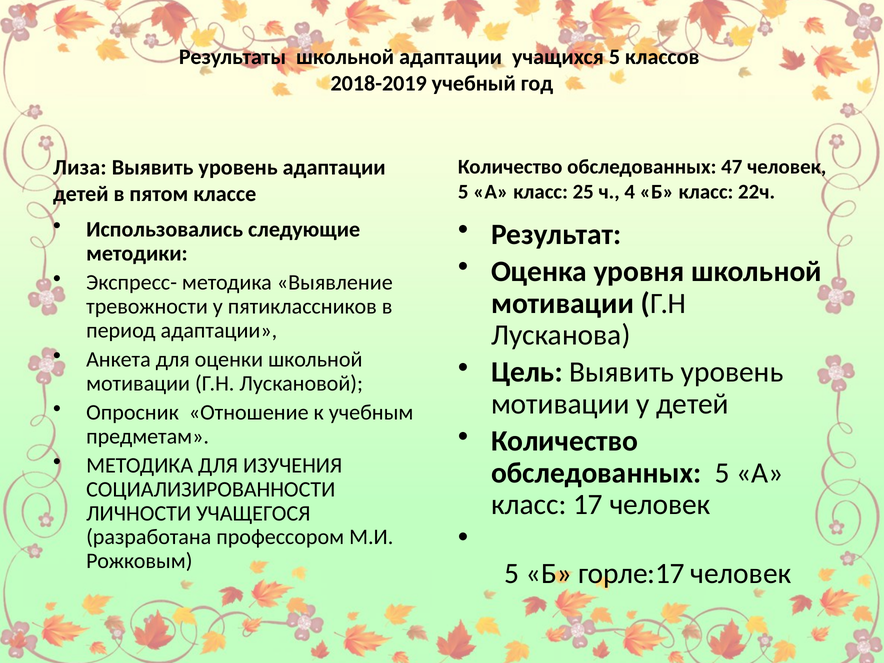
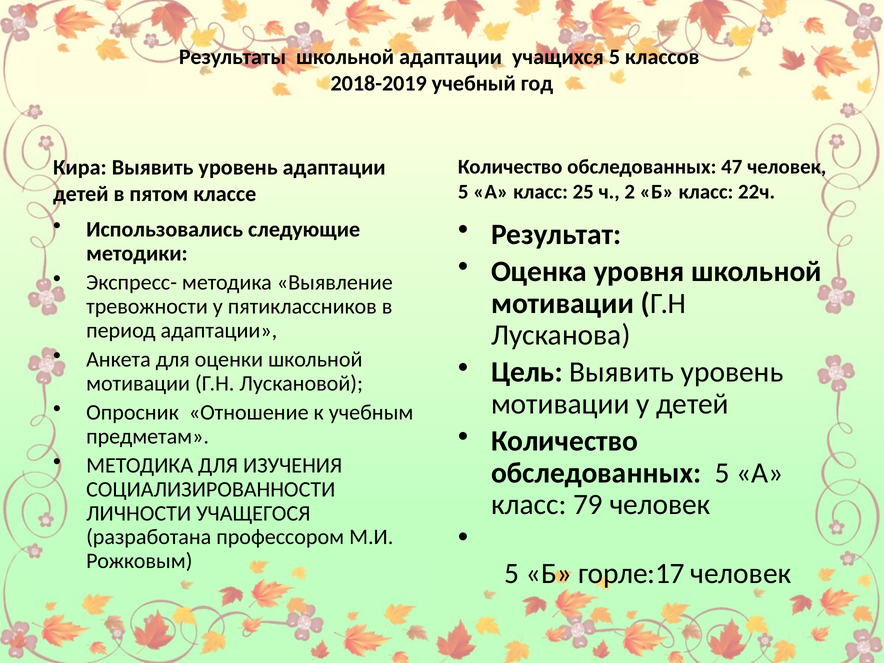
Лиза: Лиза -> Кира (80, 168)
4: 4 -> 2 (630, 192)
17: 17 -> 79 (588, 505)
